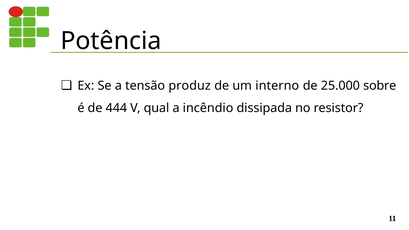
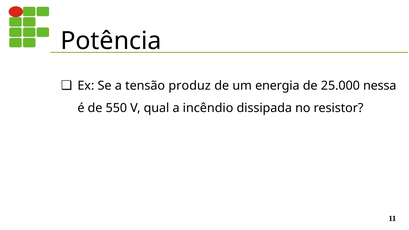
interno: interno -> energia (277, 86)
sobre: sobre -> nessa (380, 86)
444: 444 -> 550 (116, 108)
